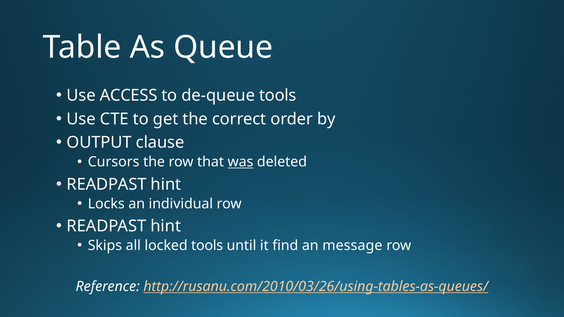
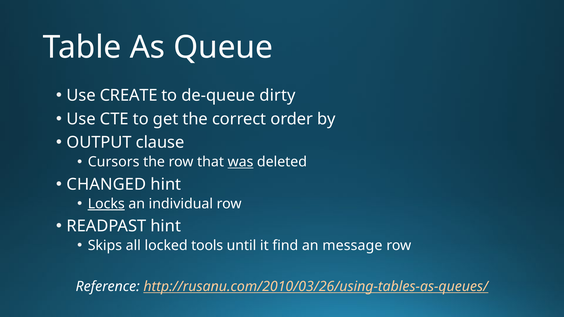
ACCESS: ACCESS -> CREATE (129, 95)
de-queue tools: tools -> dirty (278, 95)
READPAST: READPAST -> CHANGED (106, 184)
Locks underline: none -> present (106, 204)
